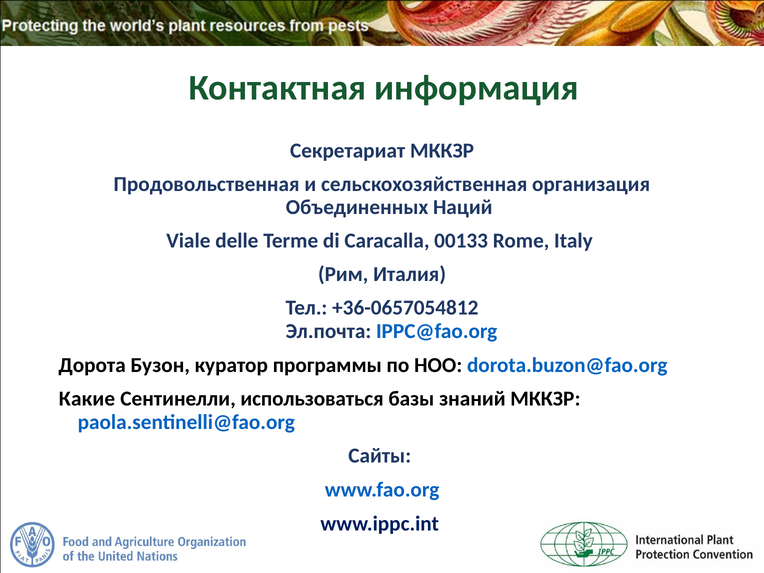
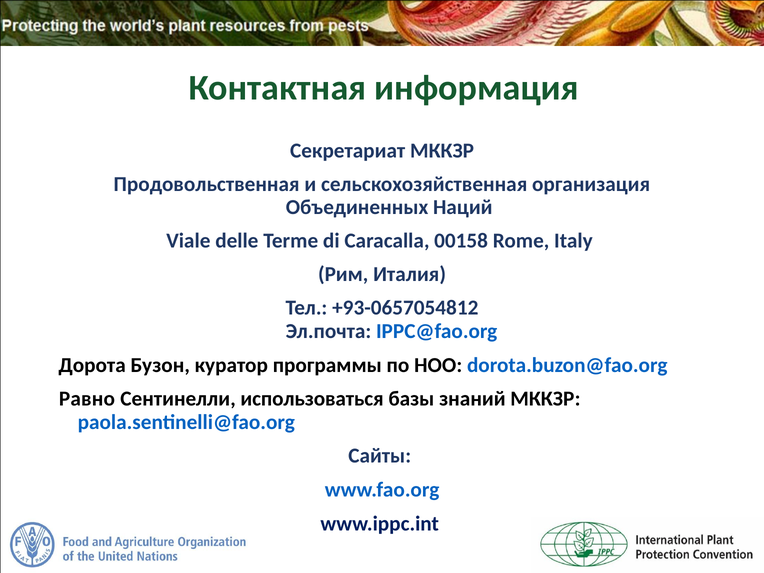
00133: 00133 -> 00158 (461, 241)
+36-0657054812: +36-0657054812 -> +93-0657054812 (405, 308)
Какие: Какие -> Равно (87, 399)
